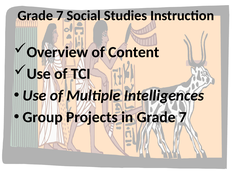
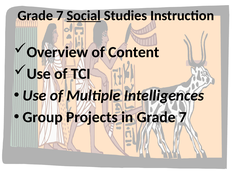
Social underline: none -> present (84, 15)
